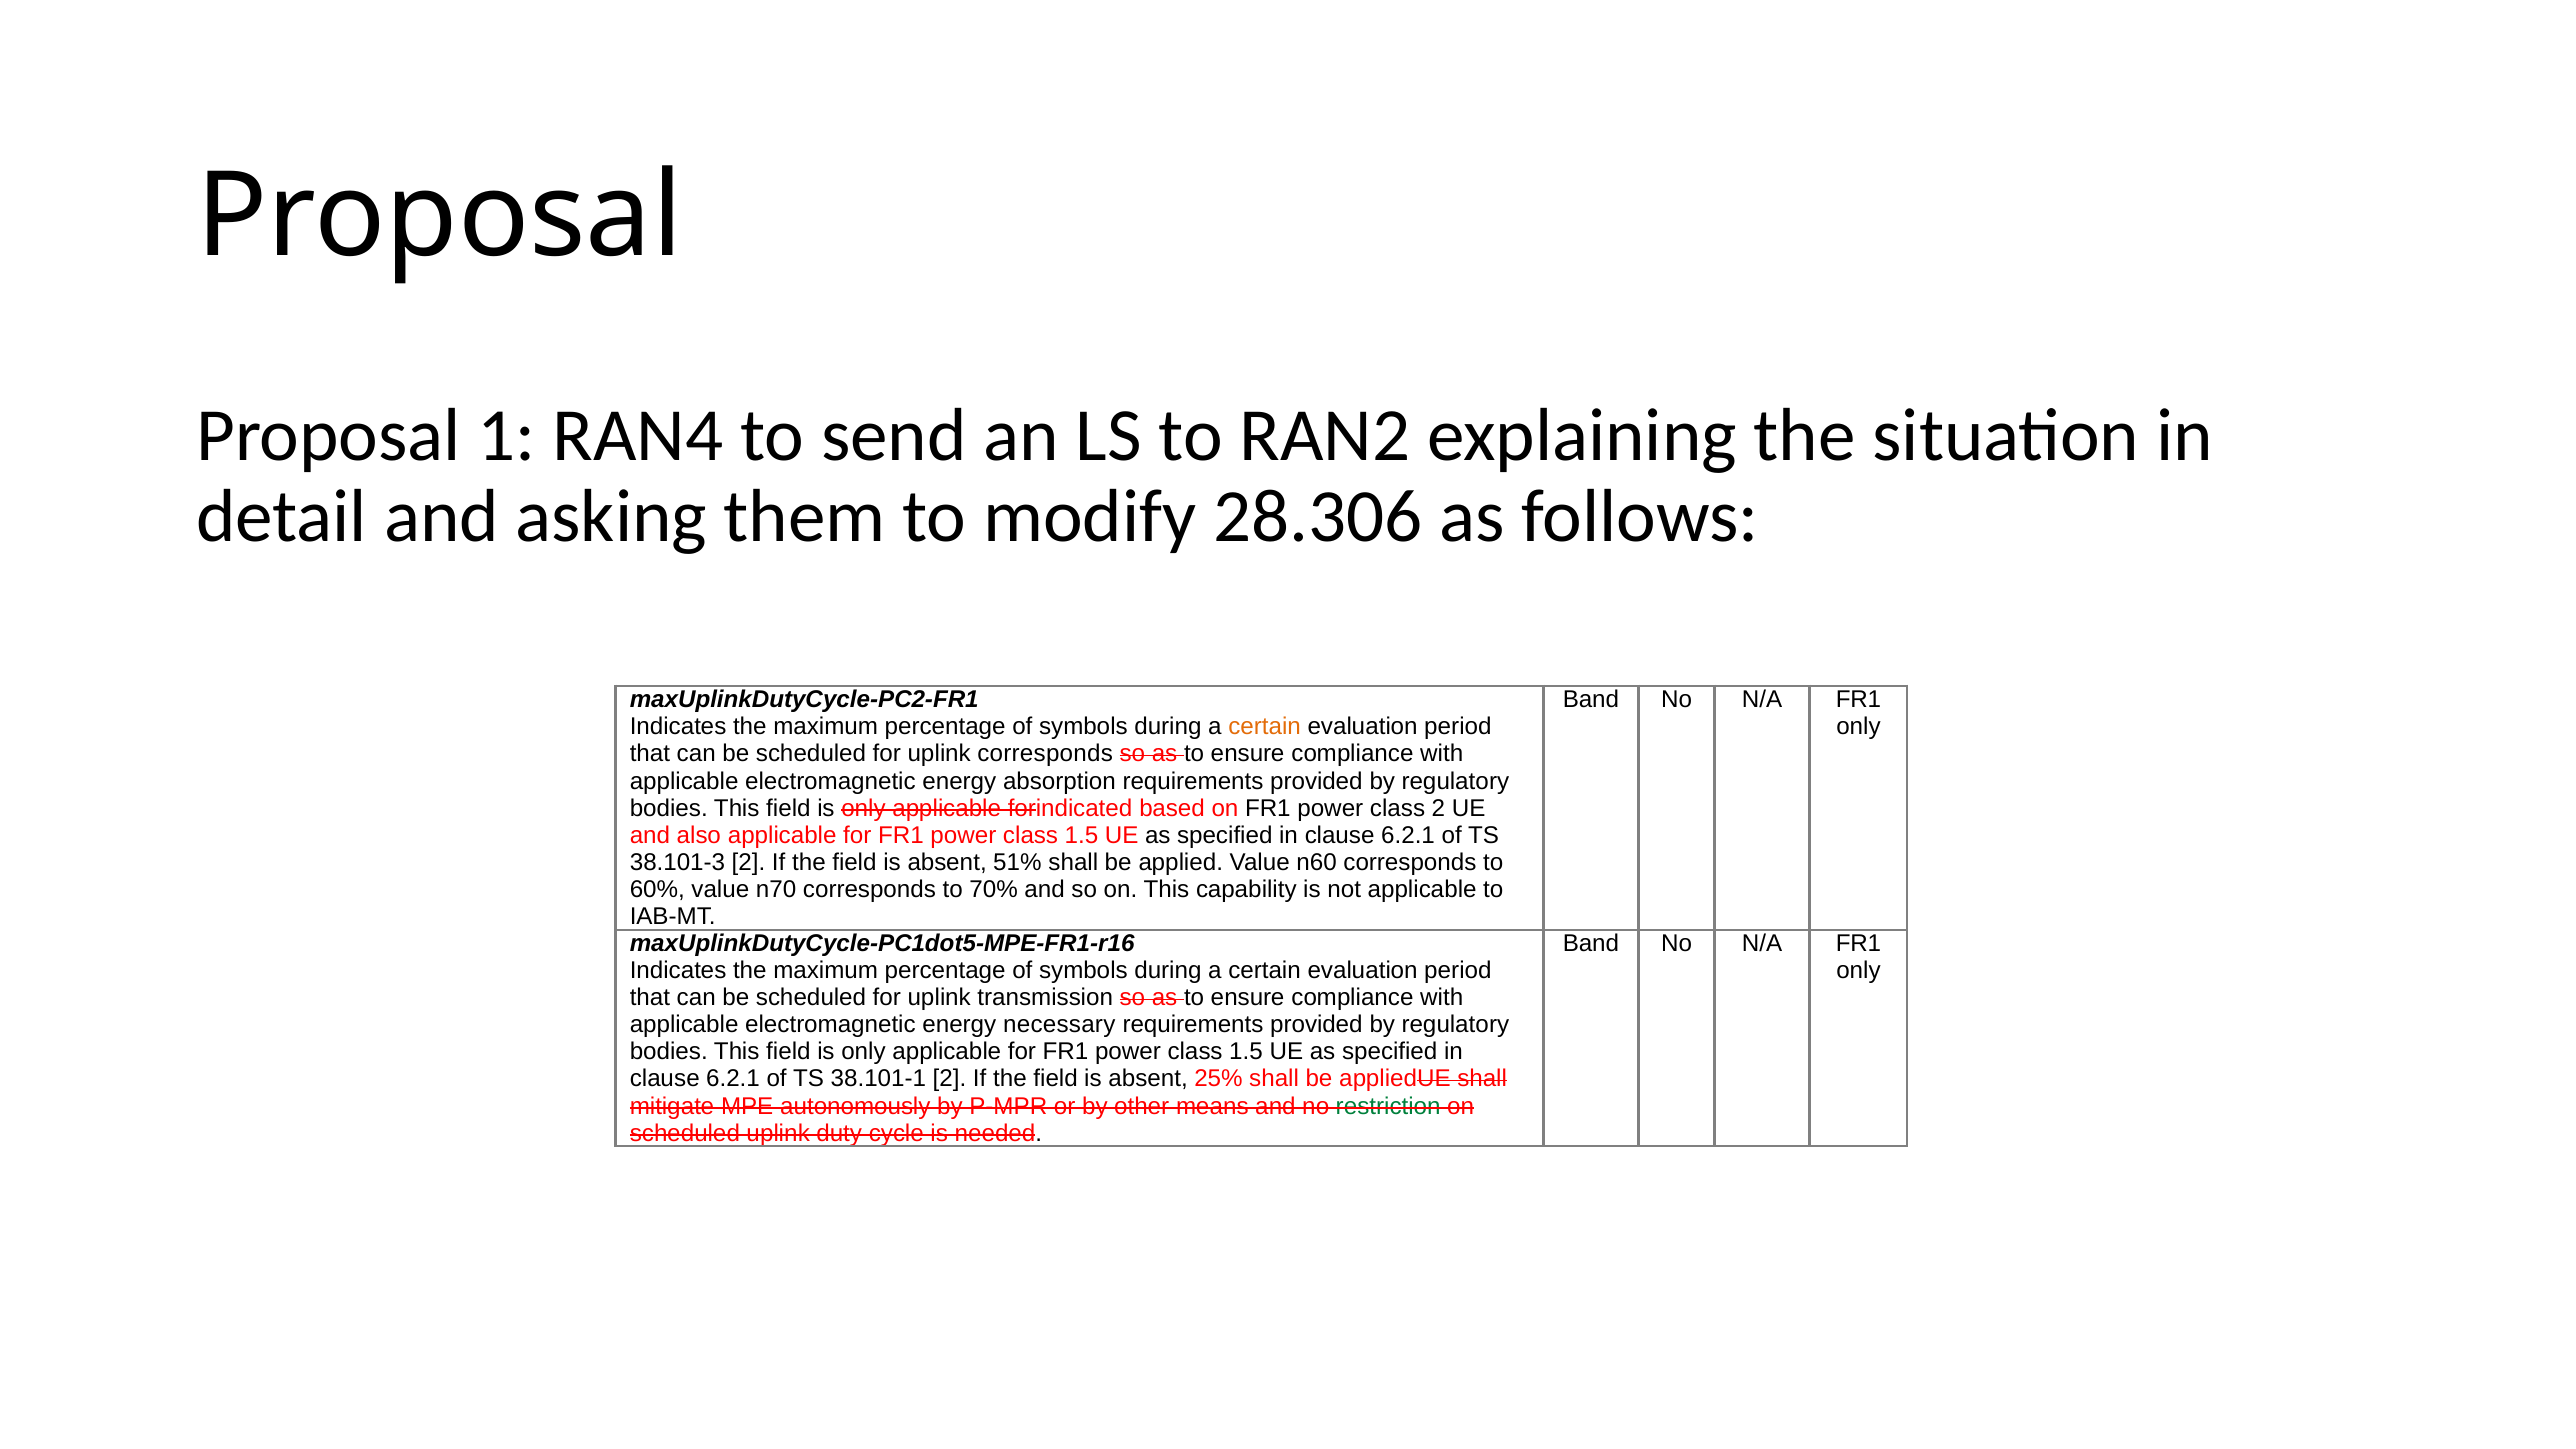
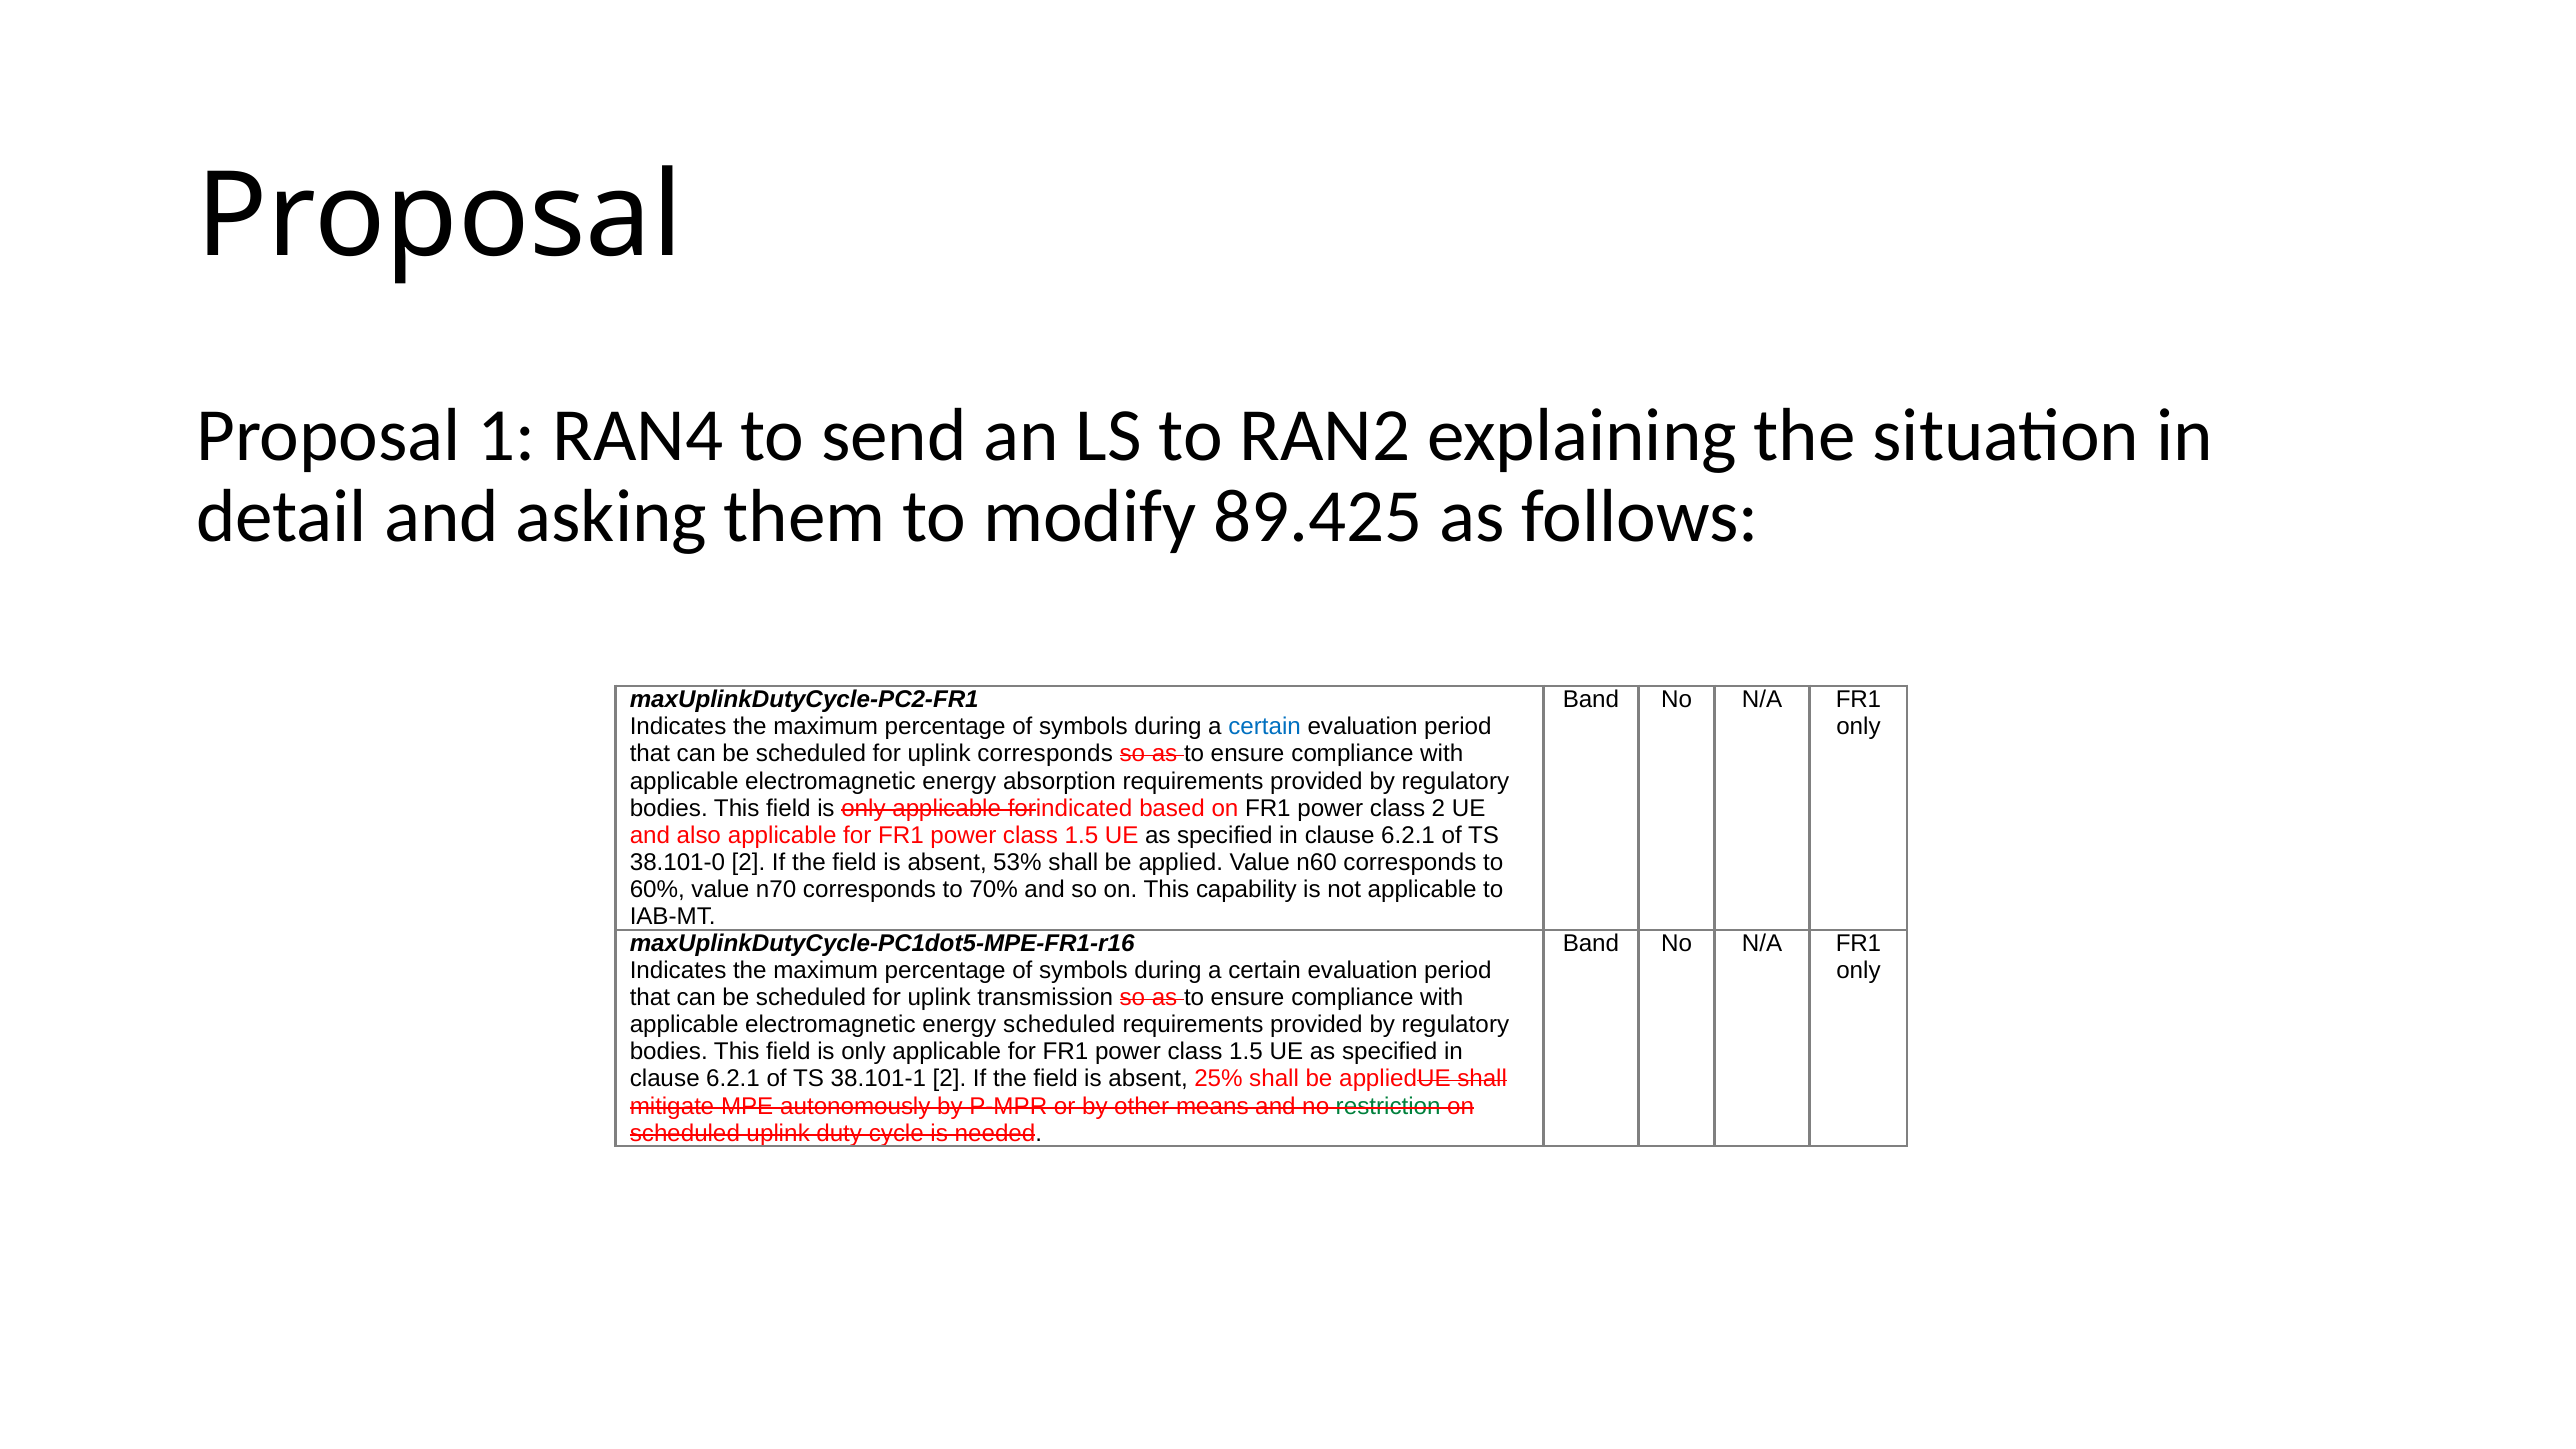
28.306: 28.306 -> 89.425 (1318, 516)
certain colour: orange -> blue (1265, 727)
38.101-3: 38.101-3 -> 38.101-0 (677, 862)
51%: 51% -> 53% (1017, 862)
energy necessary: necessary -> scheduled (1059, 1025)
